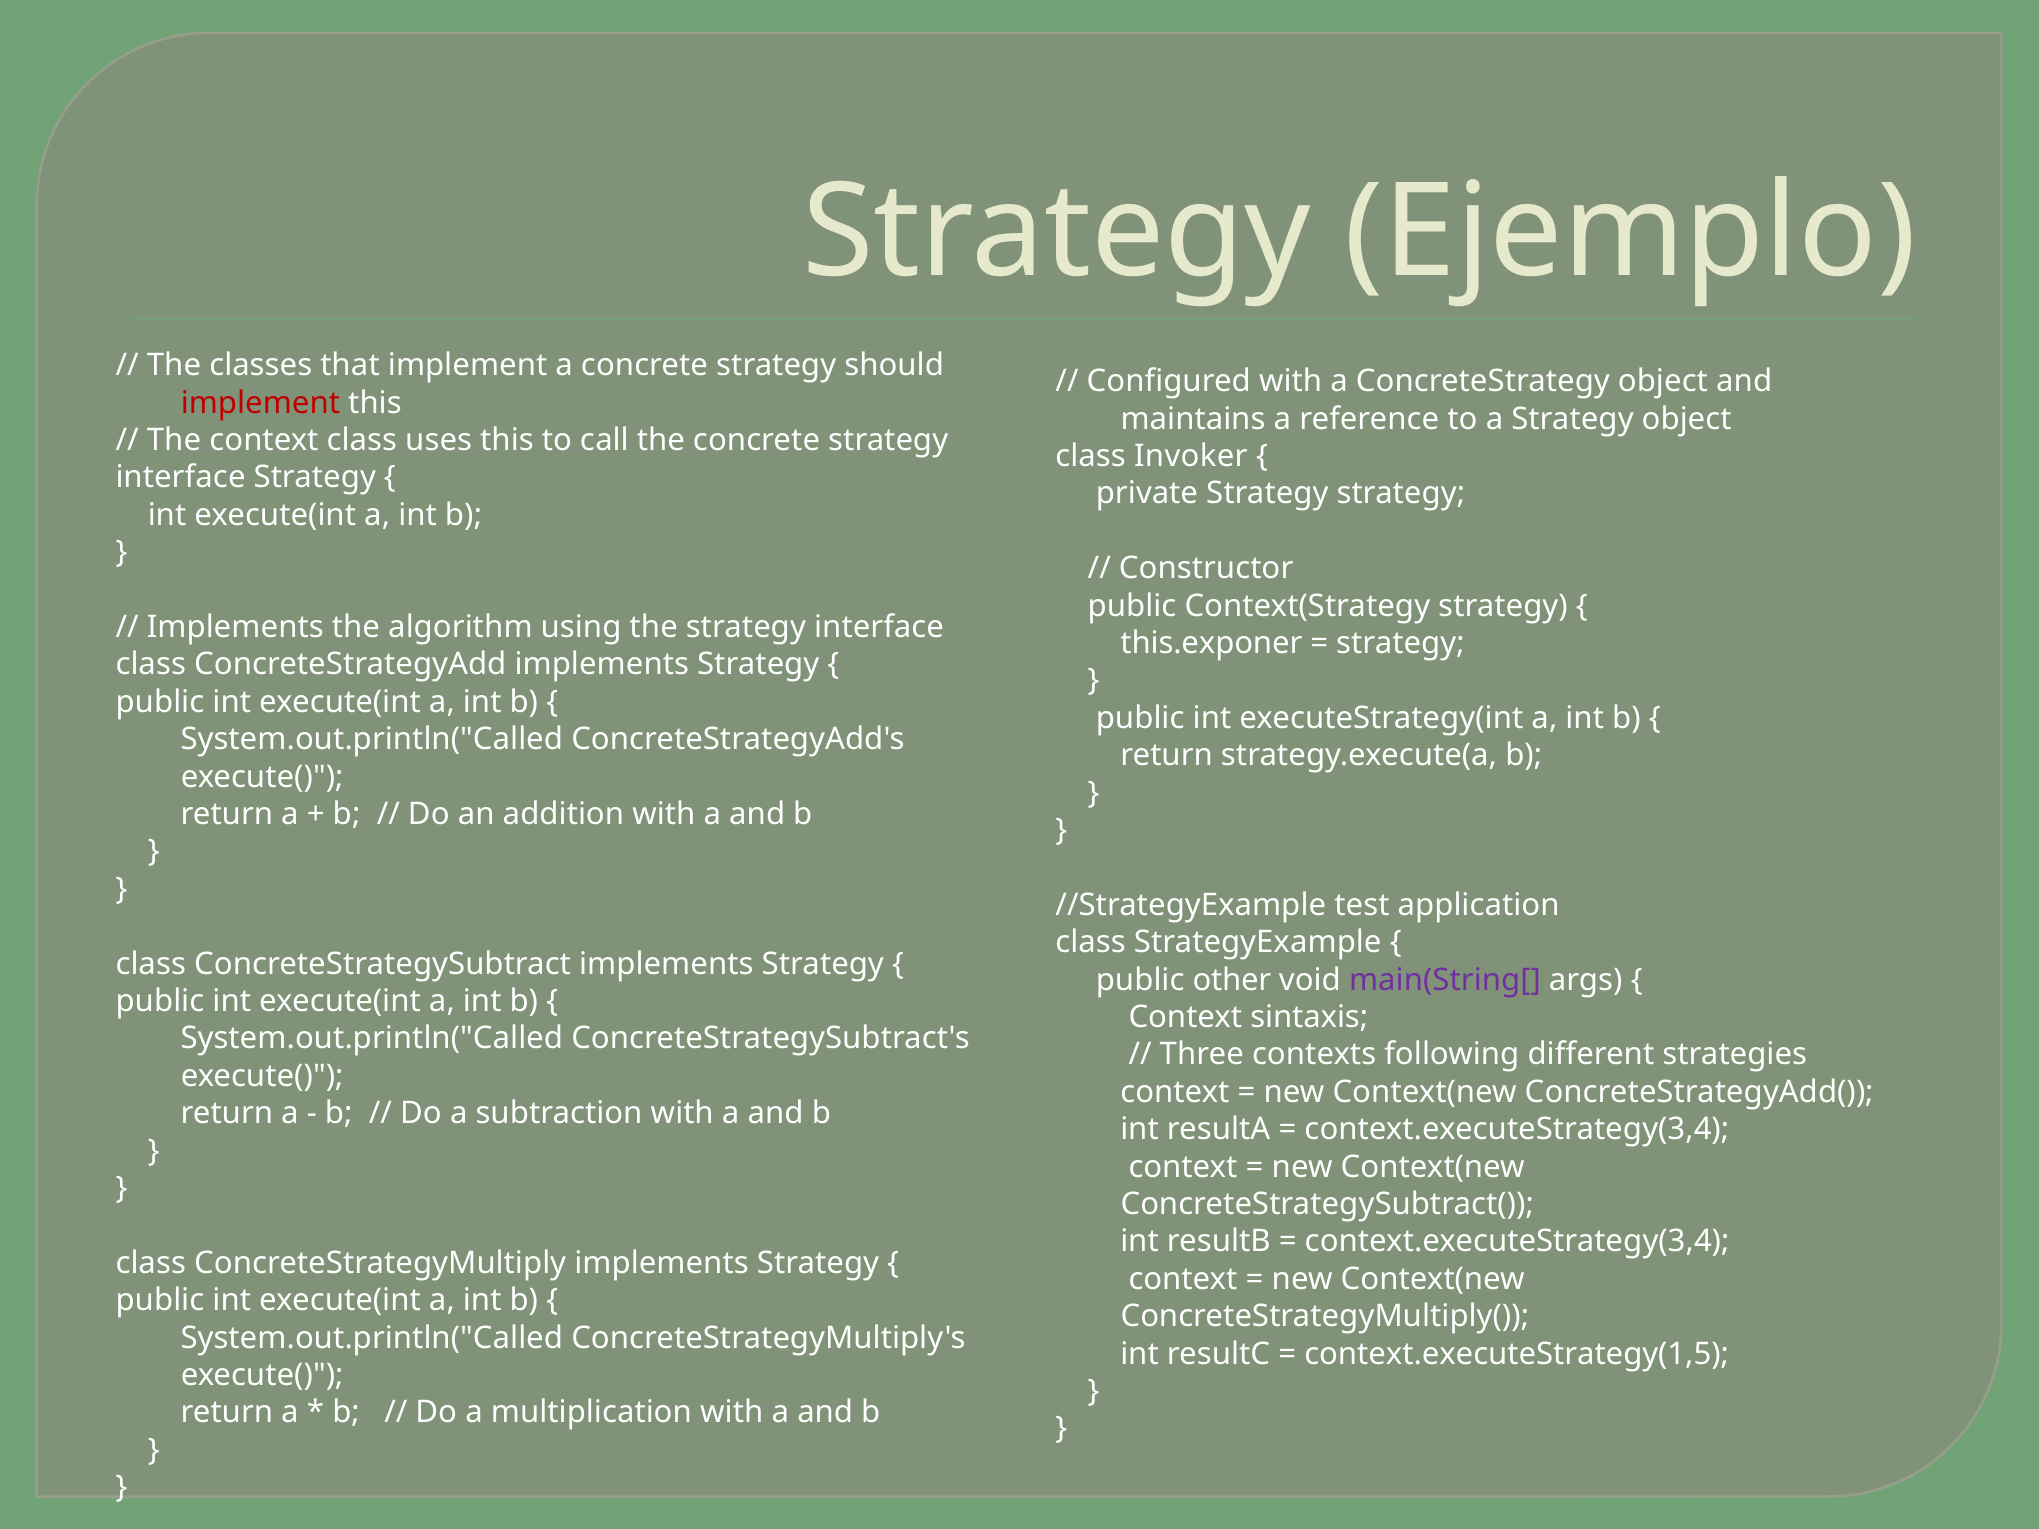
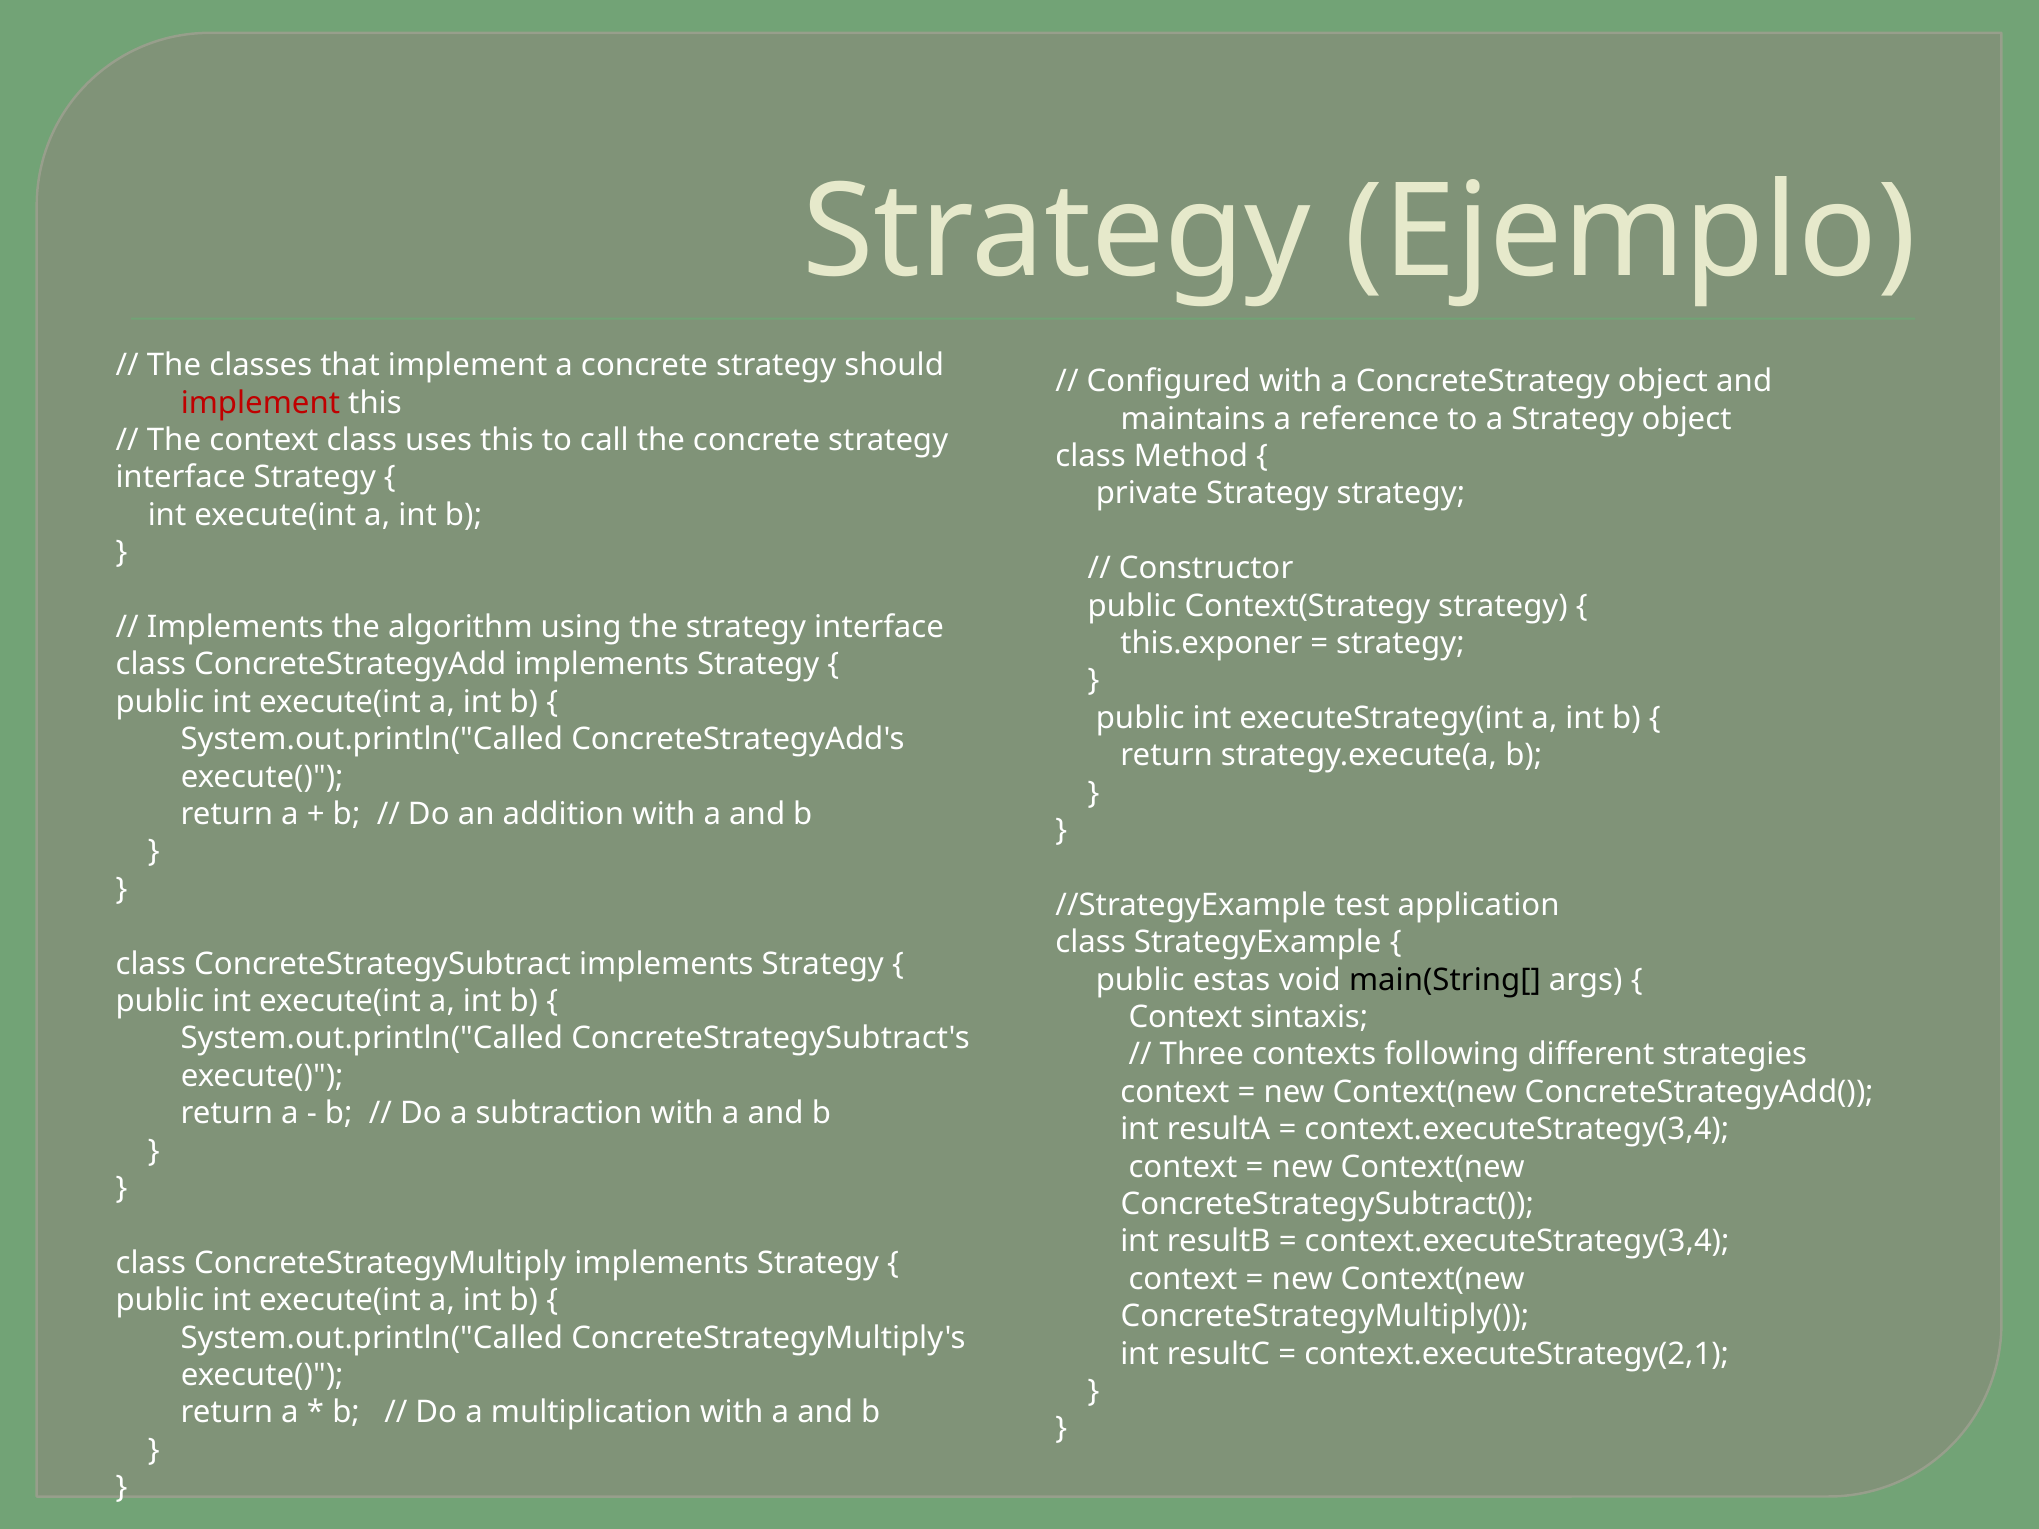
Invoker: Invoker -> Method (1191, 456)
other: other -> estas (1232, 980)
main(String[ colour: purple -> black (1445, 980)
context.executeStrategy(1,5: context.executeStrategy(1,5 -> context.executeStrategy(2,1 (1517, 1354)
